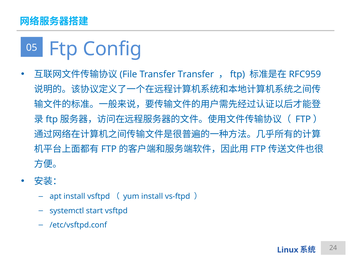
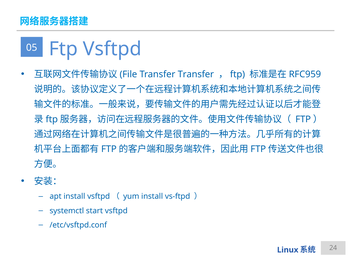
Ftp Config: Config -> Vsftpd (112, 49)
